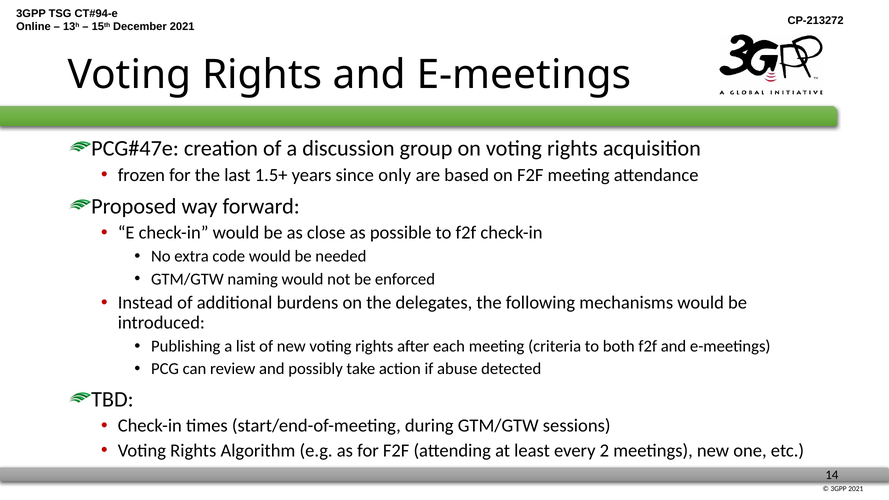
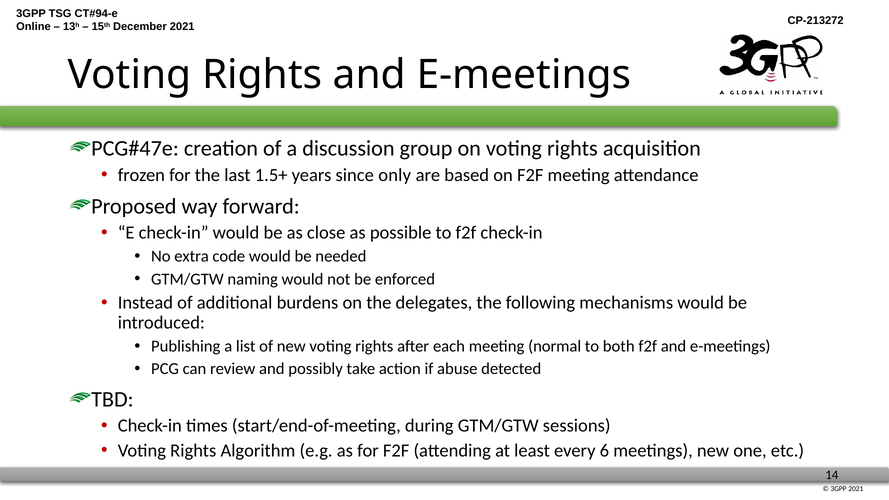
criteria: criteria -> normal (555, 346)
2: 2 -> 6 (604, 450)
